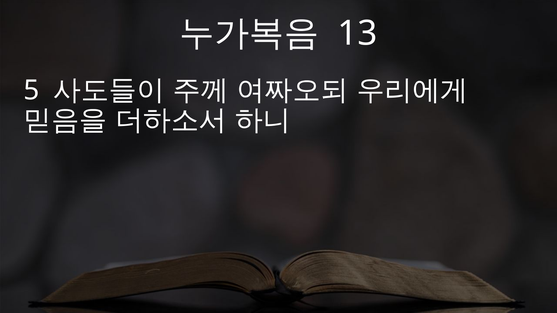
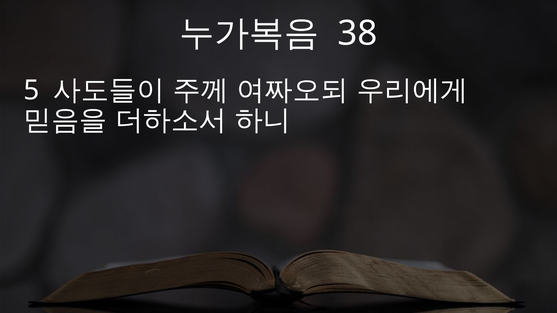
13: 13 -> 38 (357, 34)
